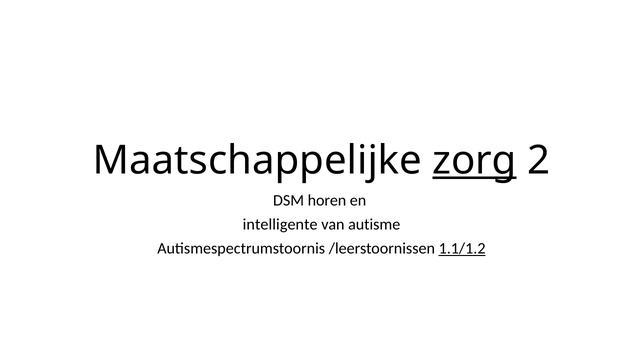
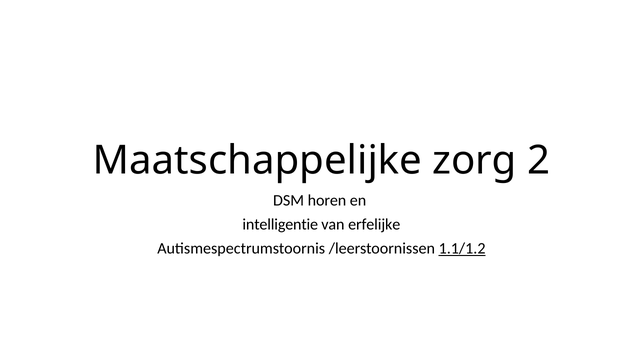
zorg underline: present -> none (475, 161)
intelligente: intelligente -> intelligentie (280, 225)
autisme: autisme -> erfelijke (374, 225)
